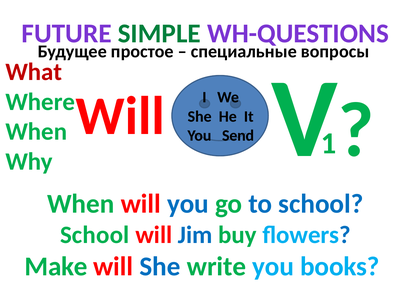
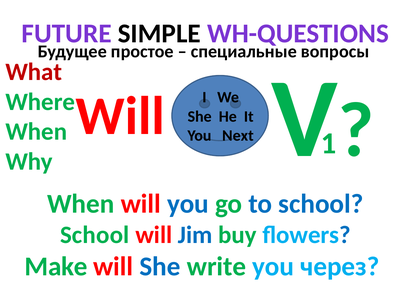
SIMPLE colour: green -> black (159, 34)
Send: Send -> Next (238, 135)
books: books -> через (340, 266)
